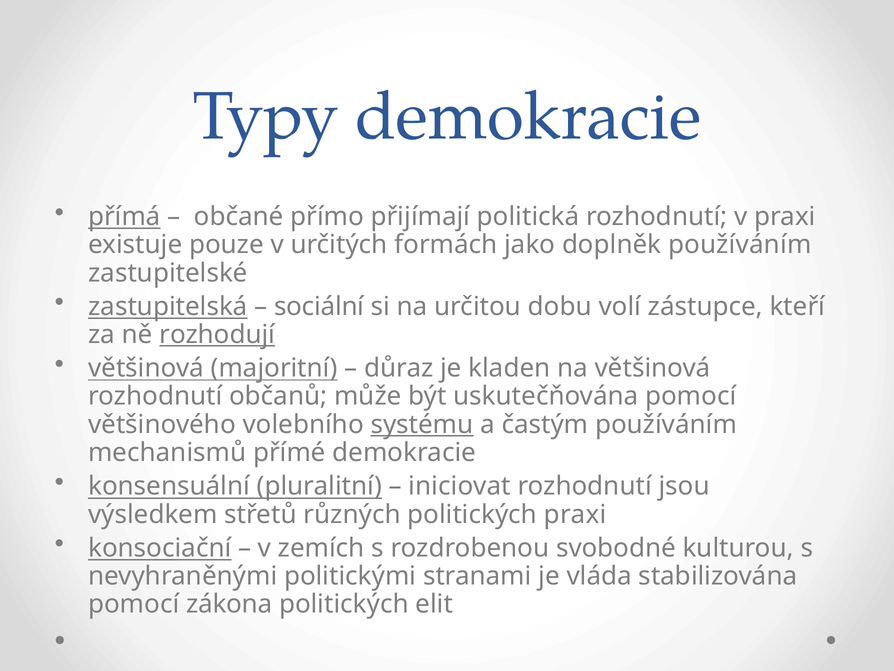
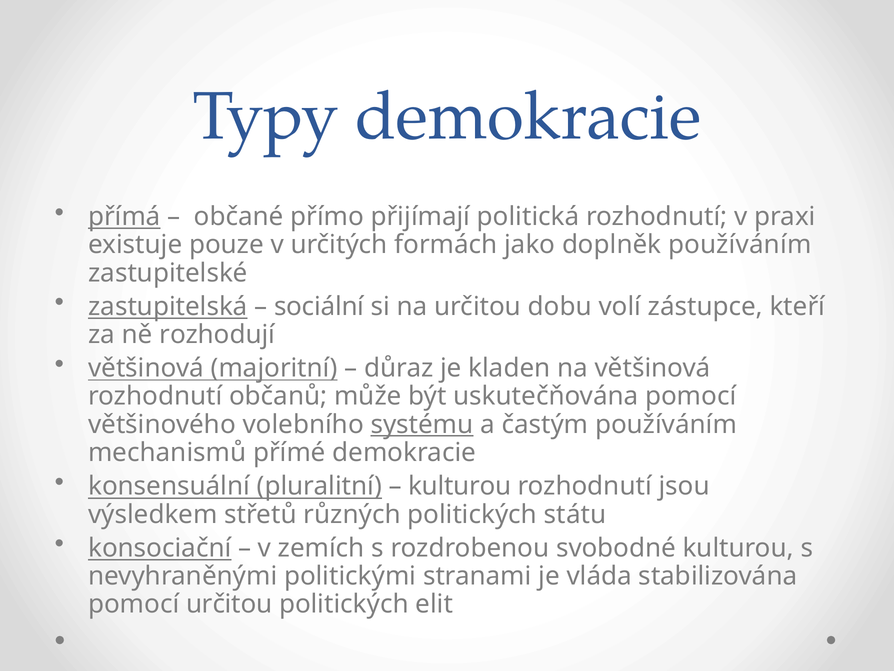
rozhodují underline: present -> none (217, 334)
iniciovat: iniciovat -> kulturou (460, 486)
politických praxi: praxi -> státu (575, 514)
pomocí zákona: zákona -> určitou (229, 604)
